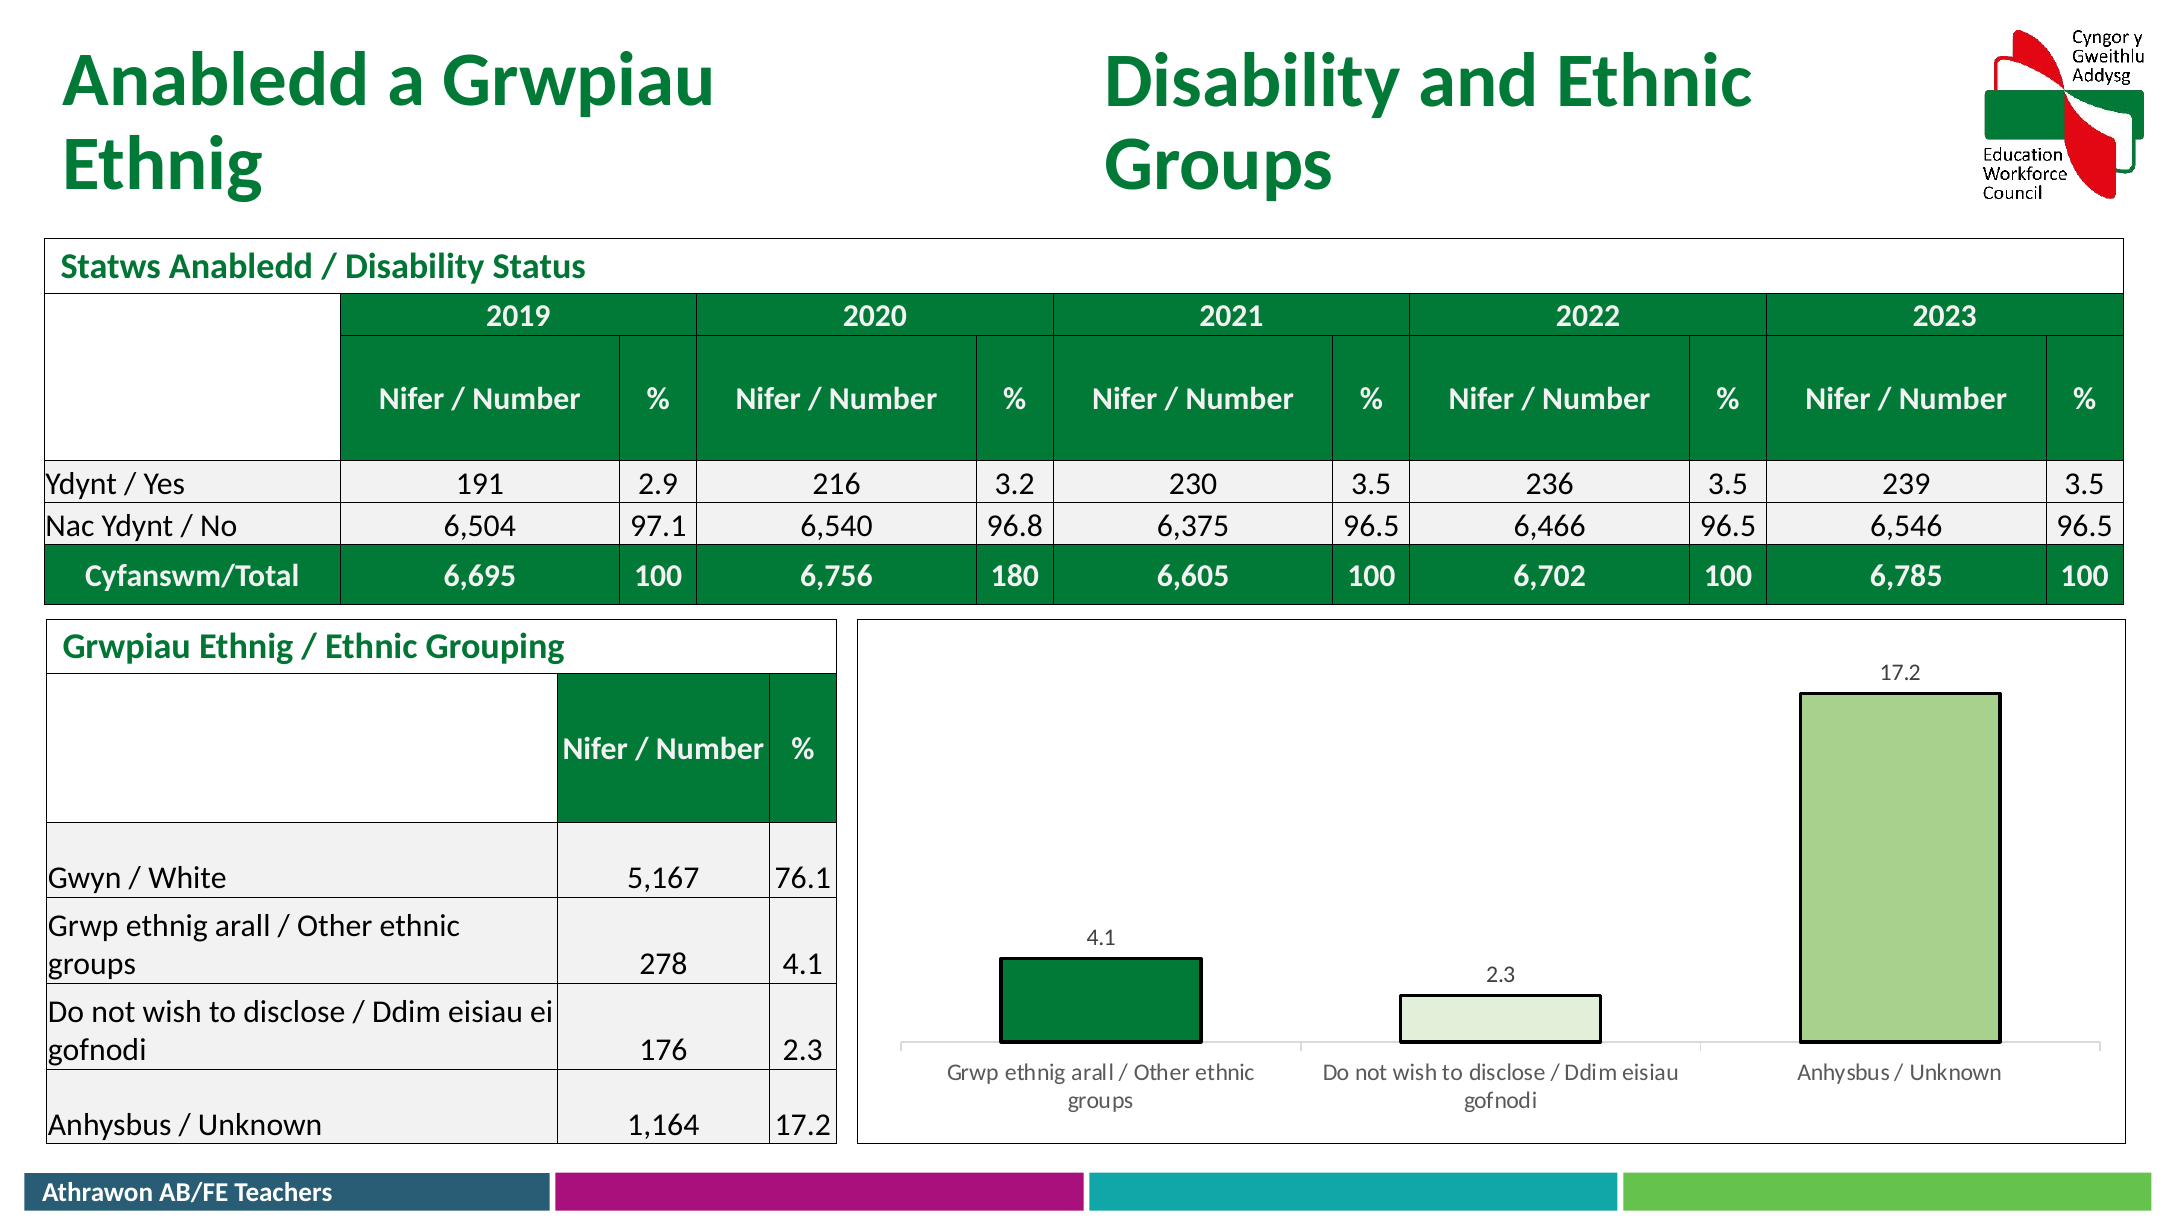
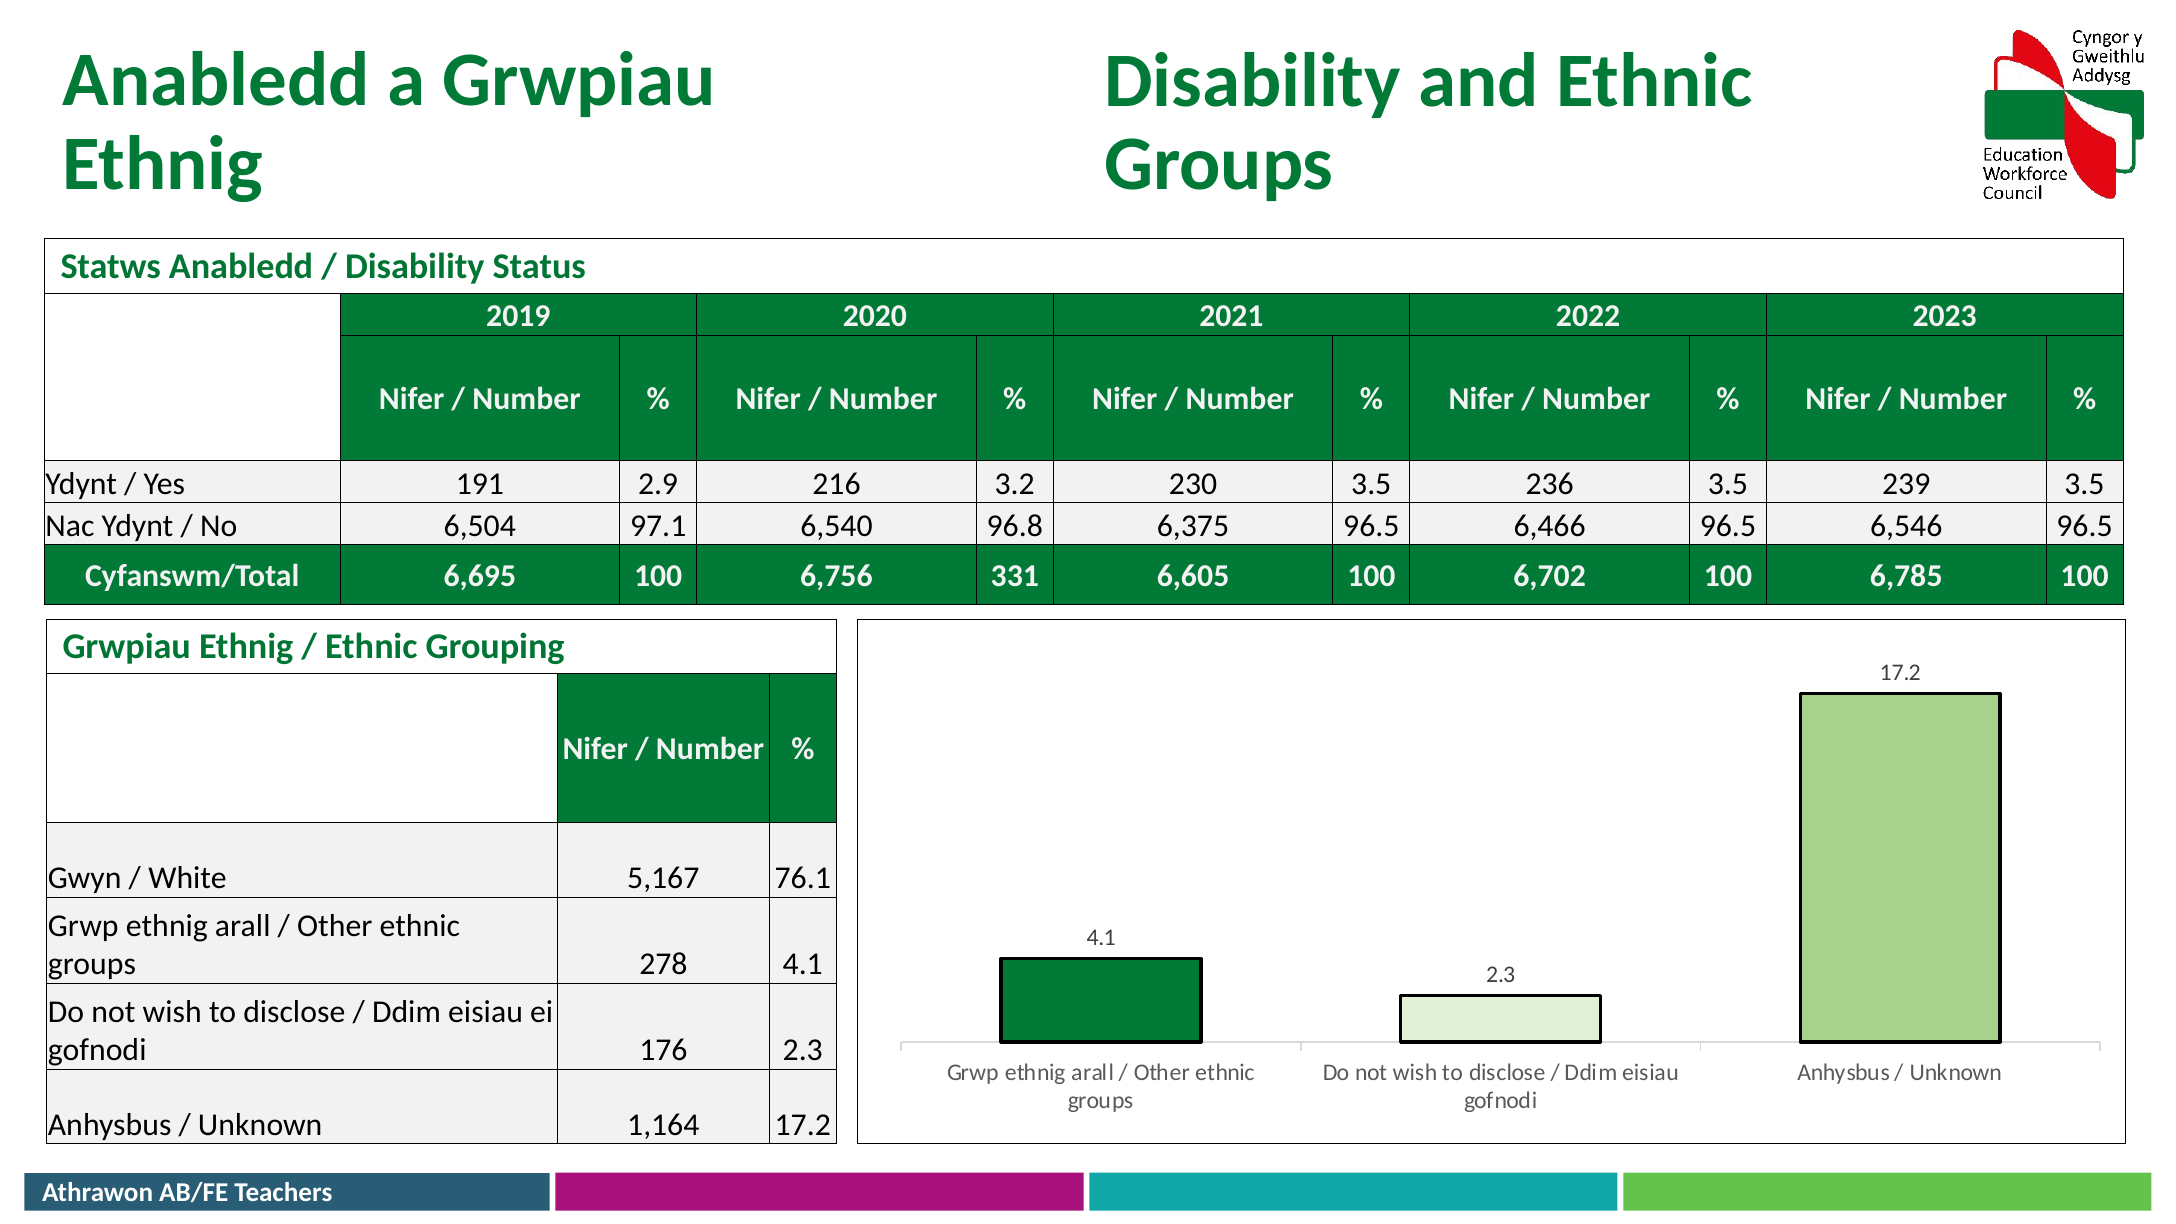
180: 180 -> 331 (1015, 576)
